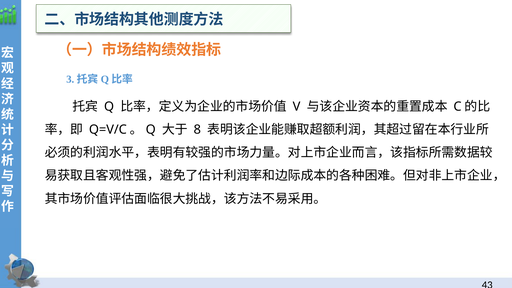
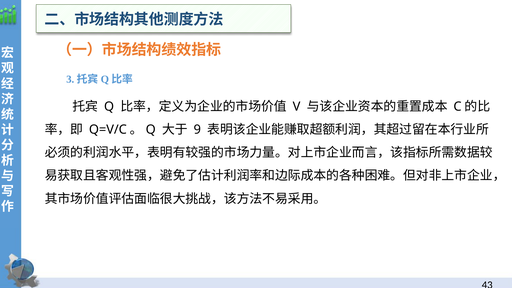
8: 8 -> 9 (197, 130)
